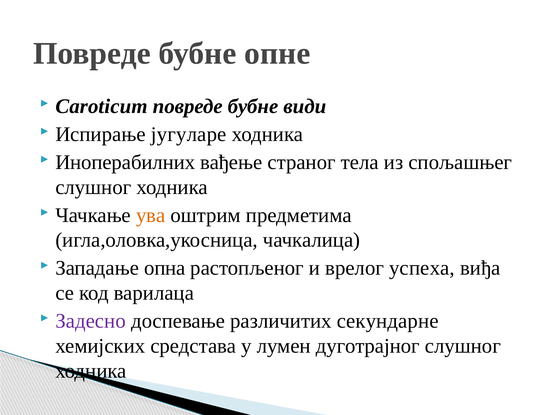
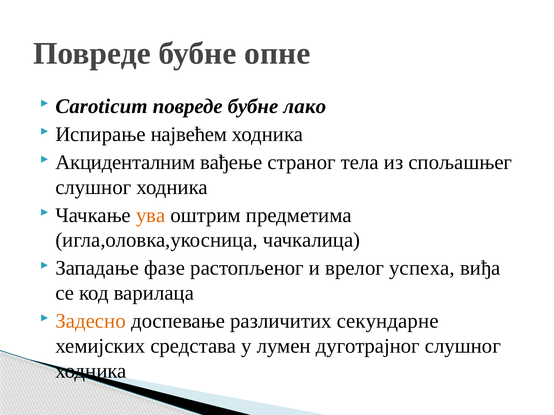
види: види -> лако (305, 106)
југулaре: југулaре -> највећем (189, 134)
Иноперабилних: Иноперабилних -> Акциденталним (125, 162)
опна: опна -> фазе (165, 268)
Задесно colour: purple -> orange (91, 321)
